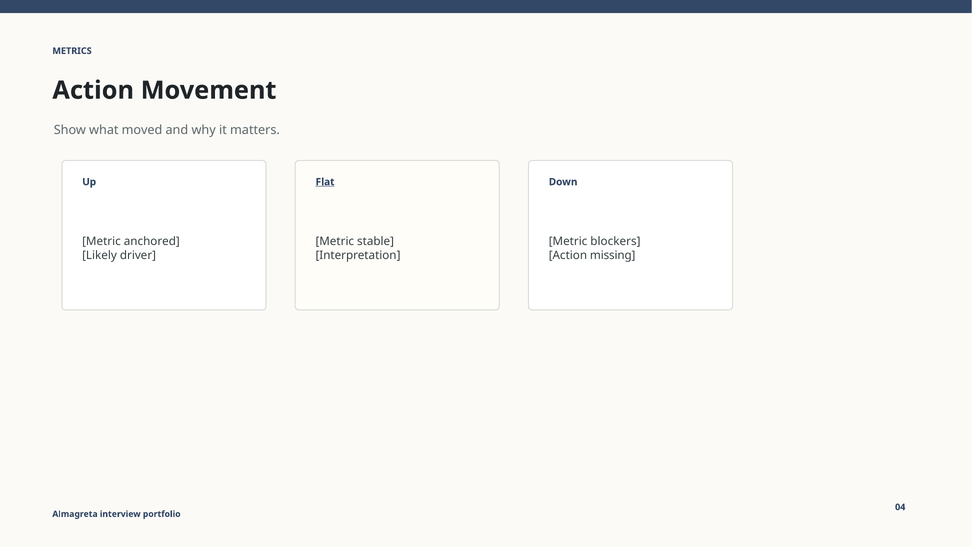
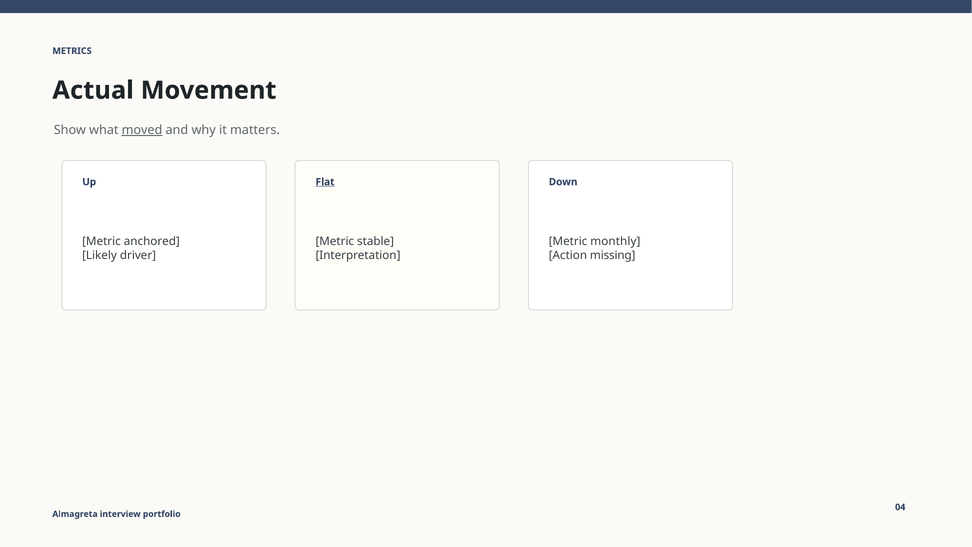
Action: Action -> Actual (93, 90)
moved underline: none -> present (142, 130)
blockers: blockers -> monthly (615, 241)
